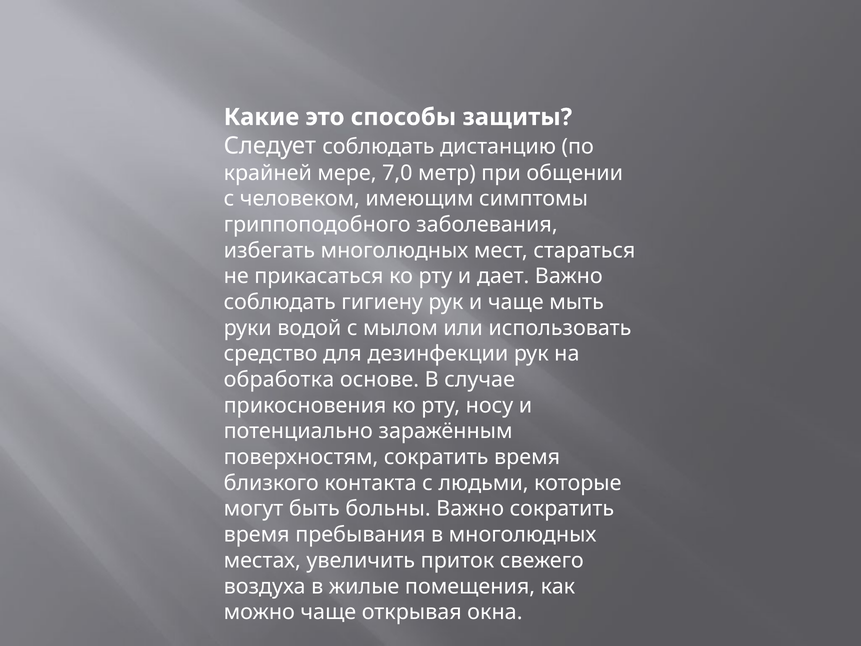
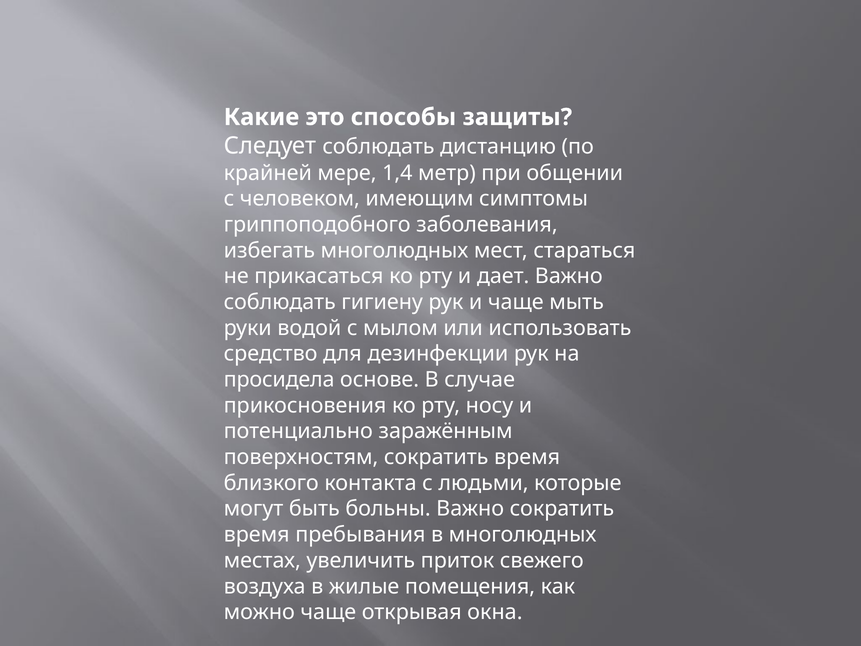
7,0: 7,0 -> 1,4 (397, 173)
обработка: обработка -> просидела (279, 380)
